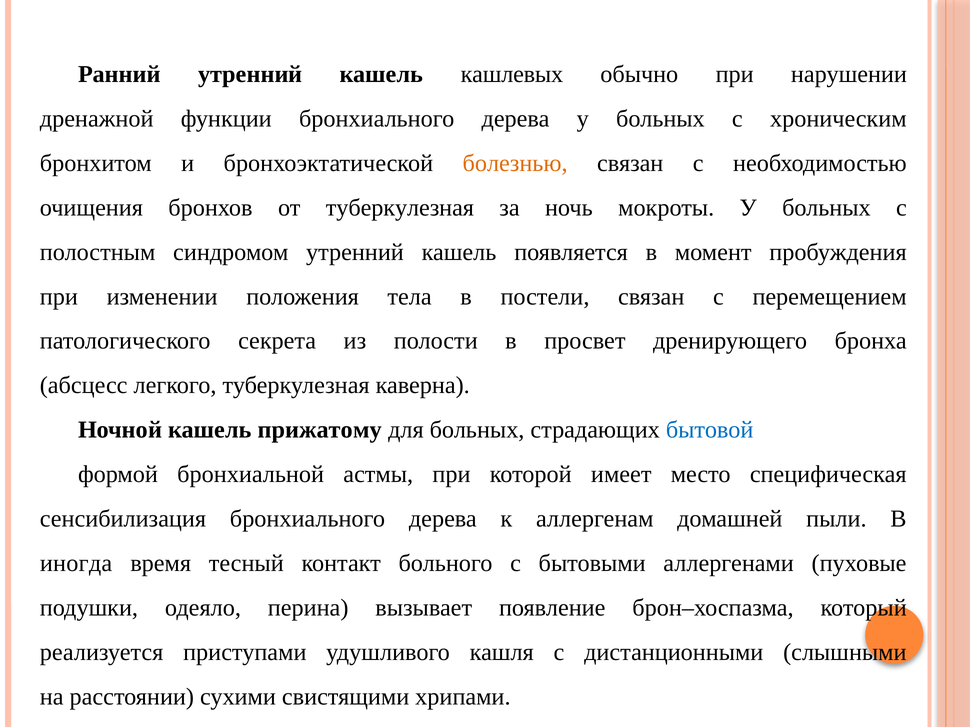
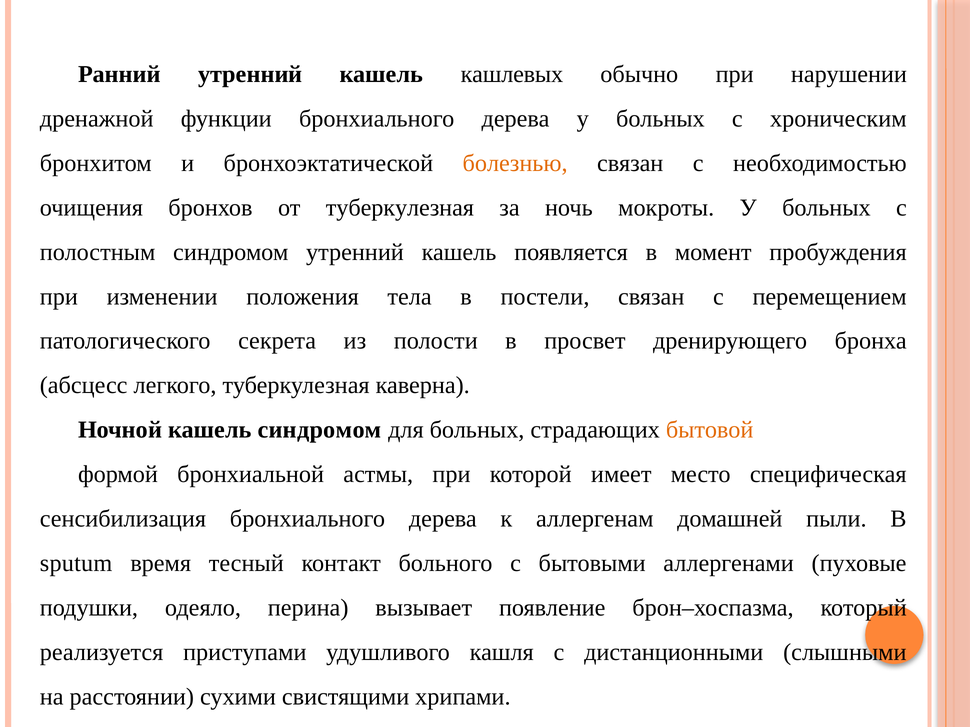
кашель прижатому: прижатому -> синдромом (320, 430)
бытовой colour: blue -> orange (710, 430)
иногда: иногда -> sputum (76, 564)
